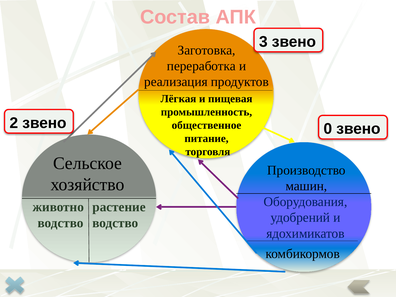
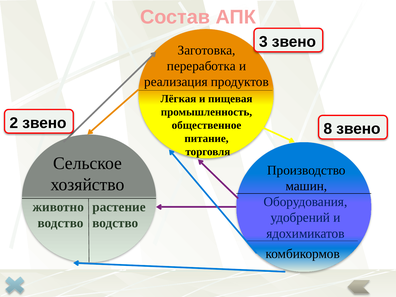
0: 0 -> 8 (328, 129)
